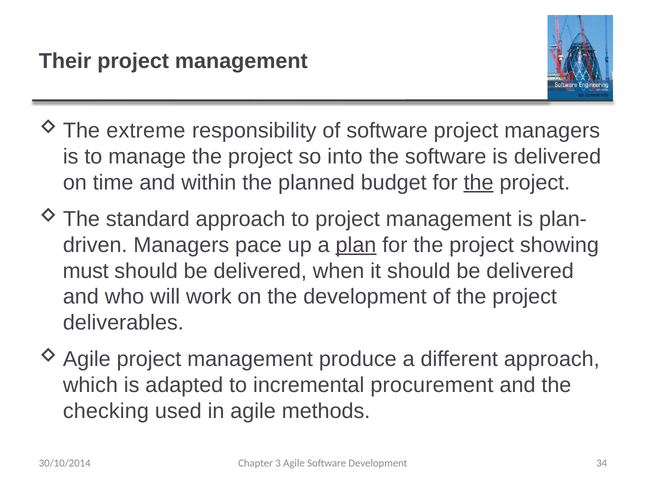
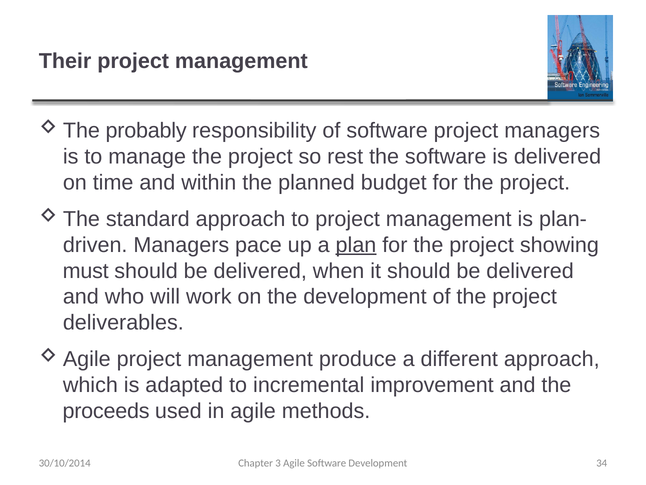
extreme: extreme -> probably (146, 131)
into: into -> rest (345, 157)
the underline: present -> none (479, 182)
procurement: procurement -> improvement (432, 385)
checking: checking -> proceeds (106, 411)
